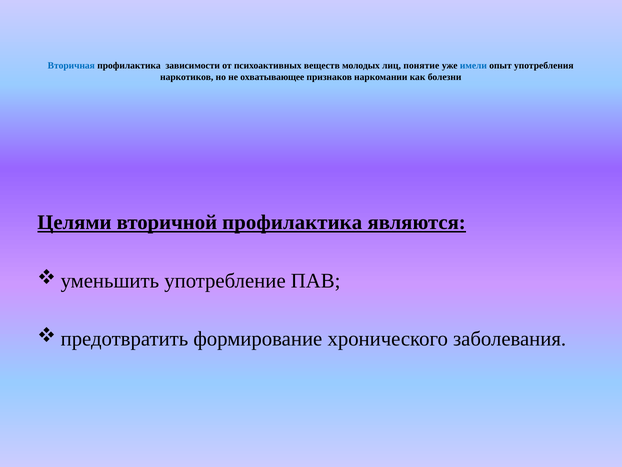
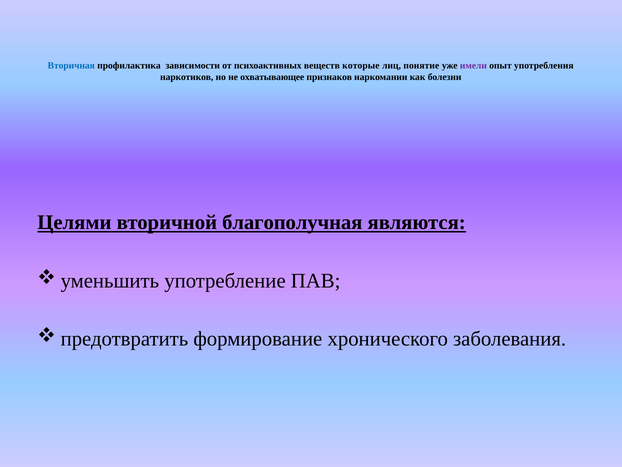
молодых: молодых -> которые (361, 65)
имели colour: blue -> purple (473, 65)
вторичной профилактика: профилактика -> благополучная (292, 222)
